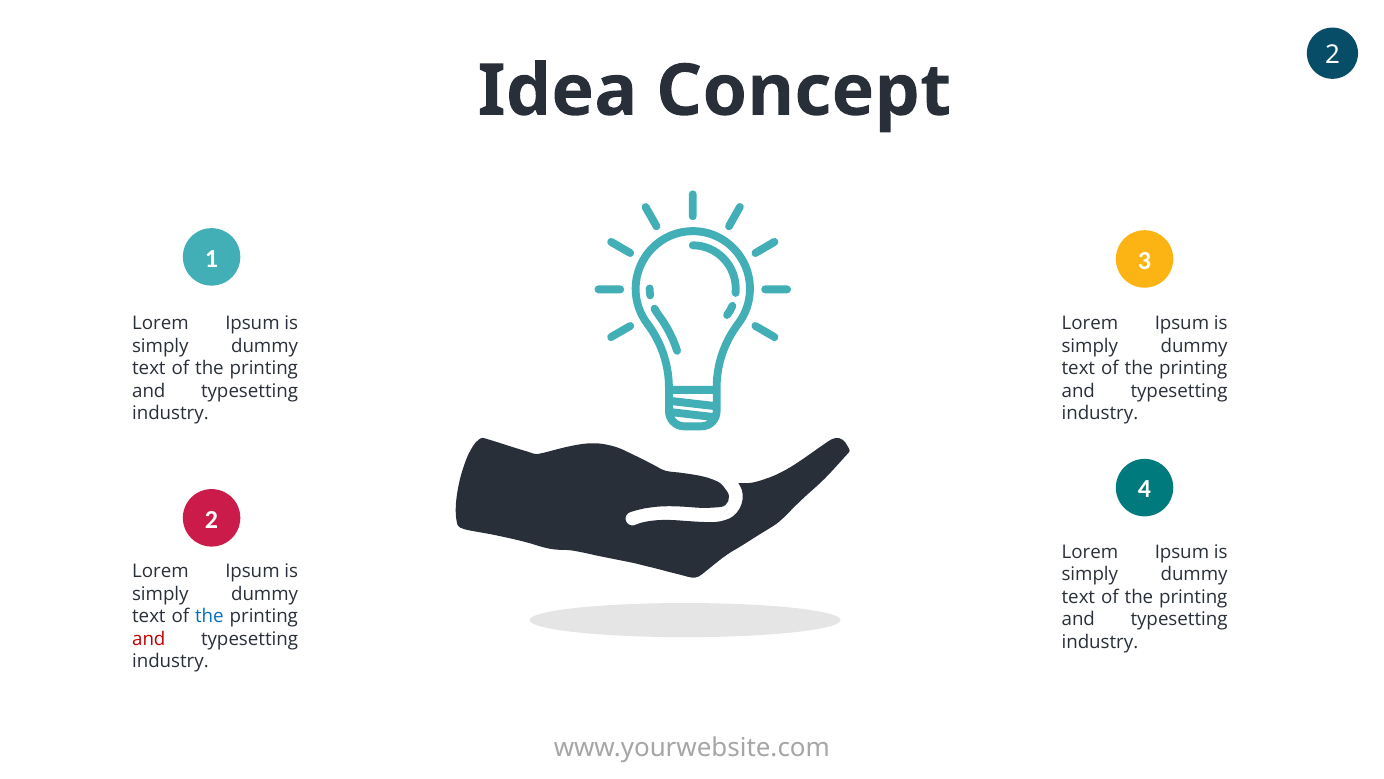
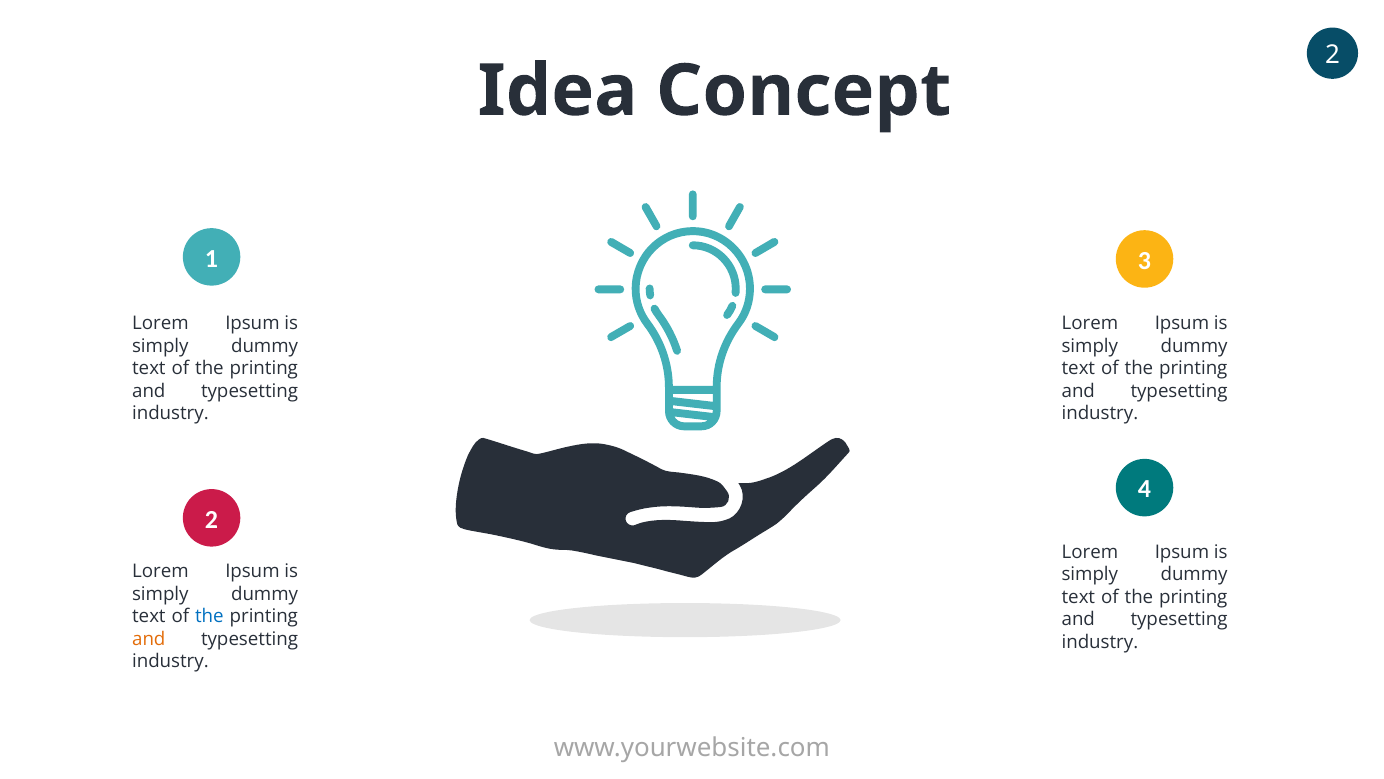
and colour: red -> orange (149, 639)
